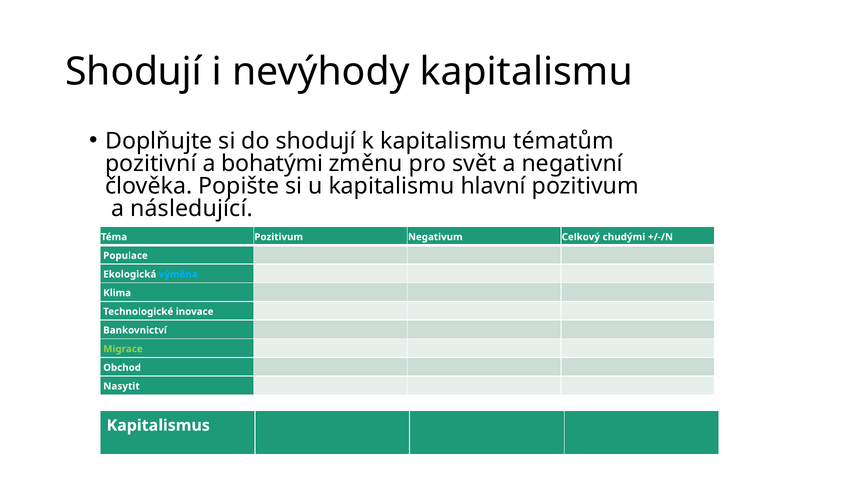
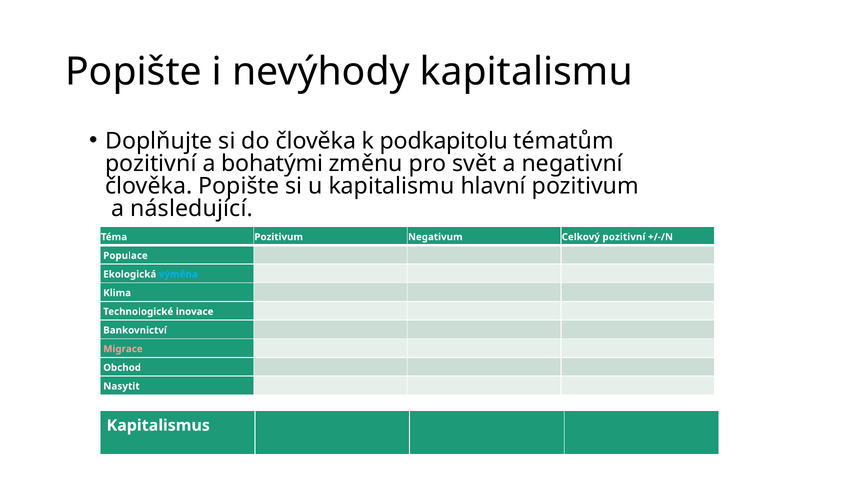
Shodují: Shodují -> Popište (133, 72)
do shodují: shodují -> člověka (316, 141)
k kapitalismu: kapitalismu -> podkapitolu (444, 141)
Celkový chudými: chudými -> pozitivní (624, 237)
Migrace colour: light green -> pink (123, 349)
